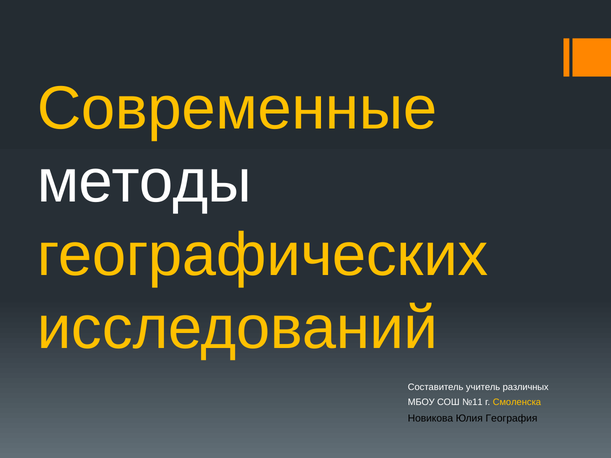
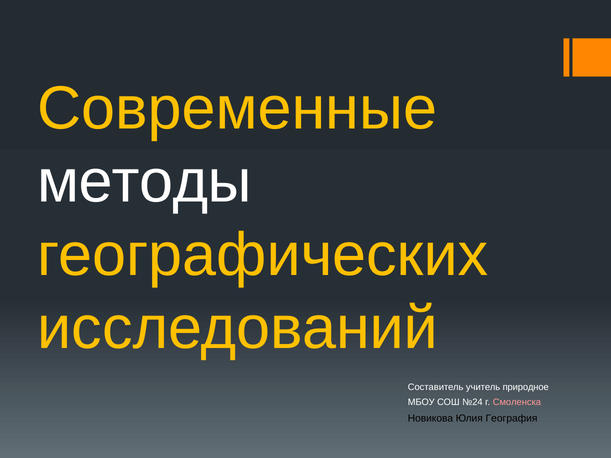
различных: различных -> природное (526, 388)
№11: №11 -> №24 (472, 403)
Смоленска colour: yellow -> pink (517, 403)
